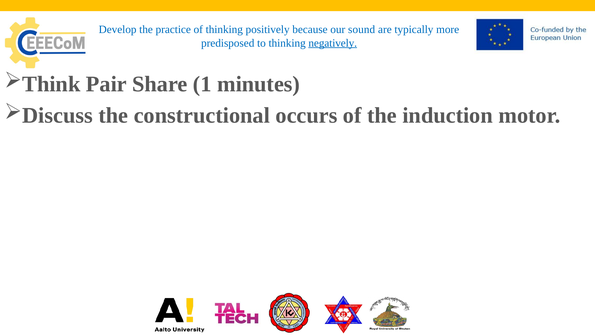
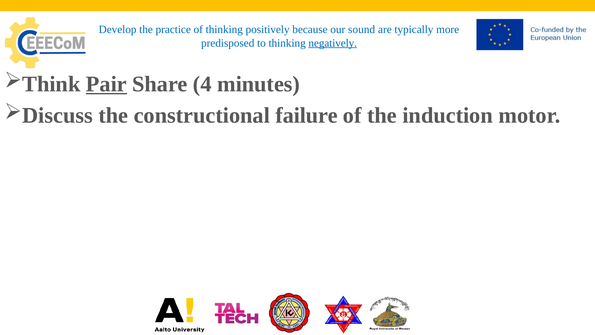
Pair underline: none -> present (106, 84)
1: 1 -> 4 (202, 84)
occurs: occurs -> failure (307, 115)
